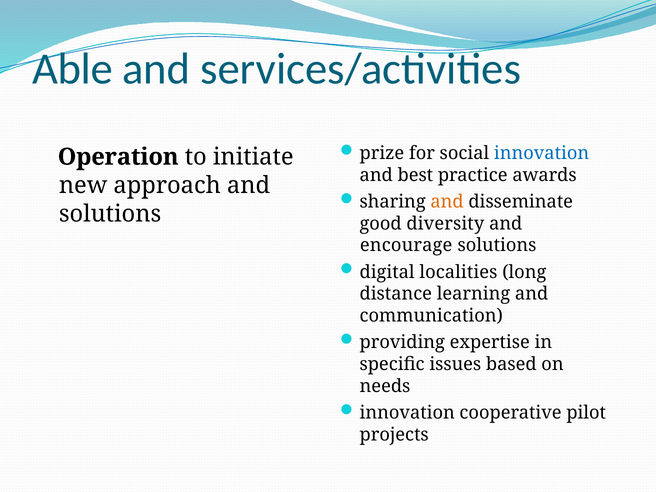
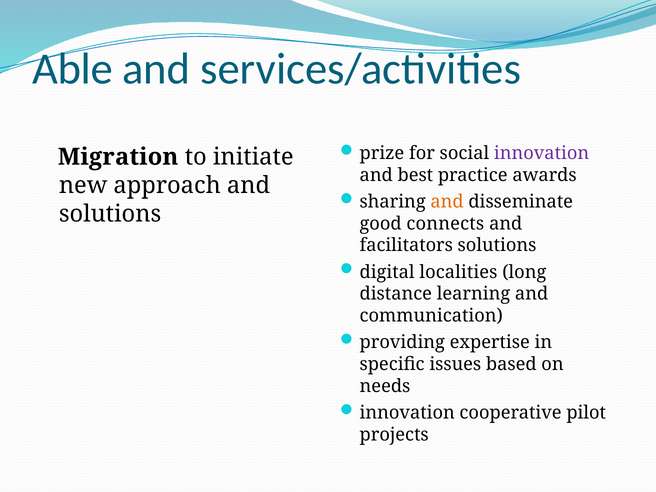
innovation colour: blue -> purple (542, 153)
Operation: Operation -> Migration (118, 157)
diversity: diversity -> connects (445, 224)
encourage: encourage -> facilitators (406, 245)
